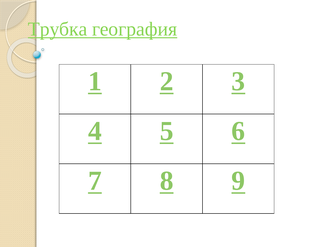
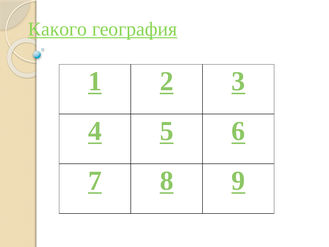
Трубка: Трубка -> Какого (57, 29)
